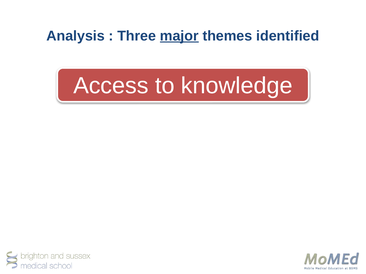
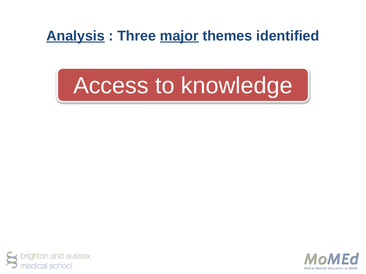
Analysis underline: none -> present (76, 36)
